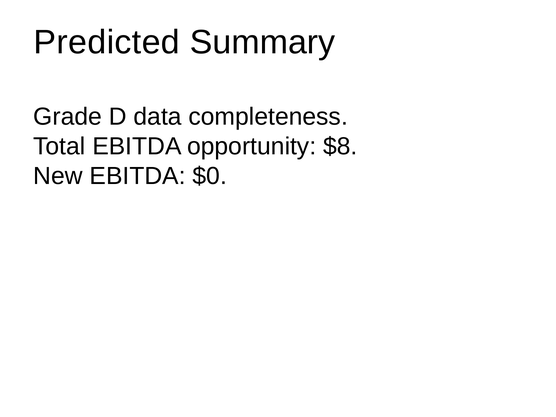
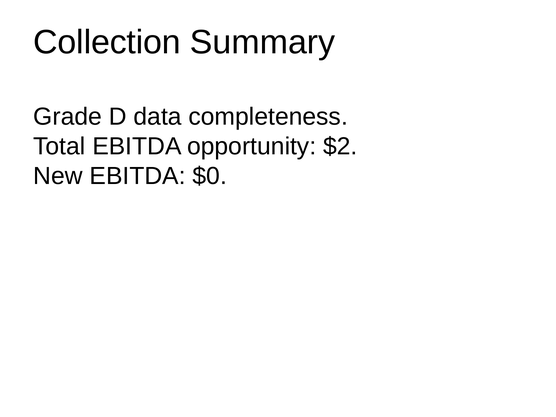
Predicted: Predicted -> Collection (107, 42)
$8: $8 -> $2 (340, 146)
